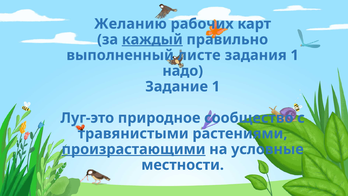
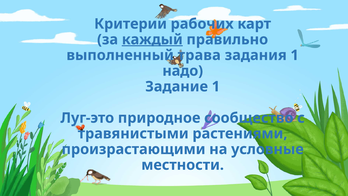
Желанию: Желанию -> Критерии (131, 24)
листе: листе -> трава (199, 55)
произрастающими underline: present -> none (134, 149)
